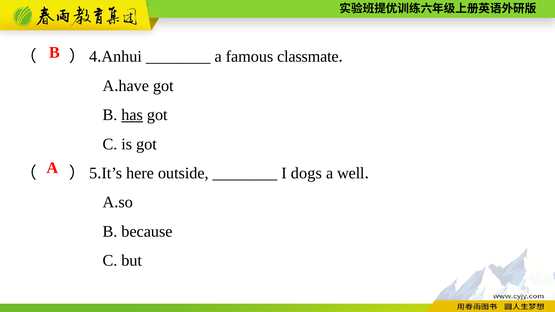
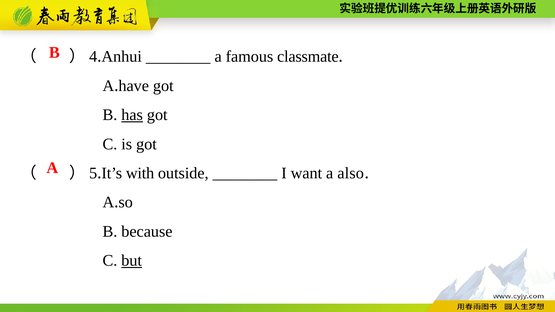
here: here -> with (140, 173)
dogs: dogs -> want (306, 173)
well: well -> also (351, 173)
but underline: none -> present (132, 261)
